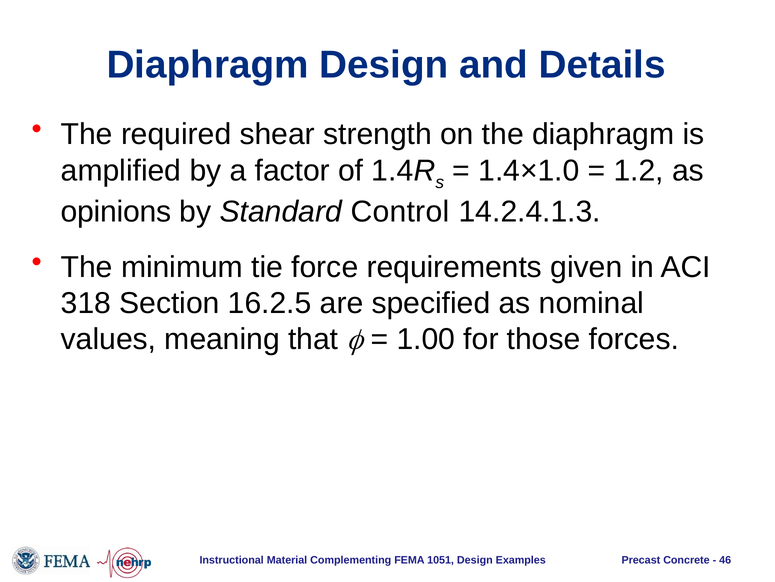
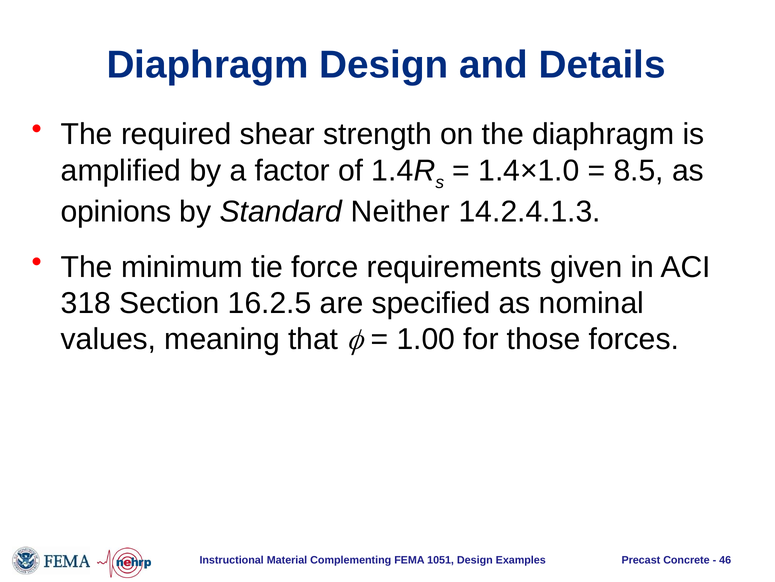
1.2: 1.2 -> 8.5 (639, 170)
Control: Control -> Neither (400, 212)
